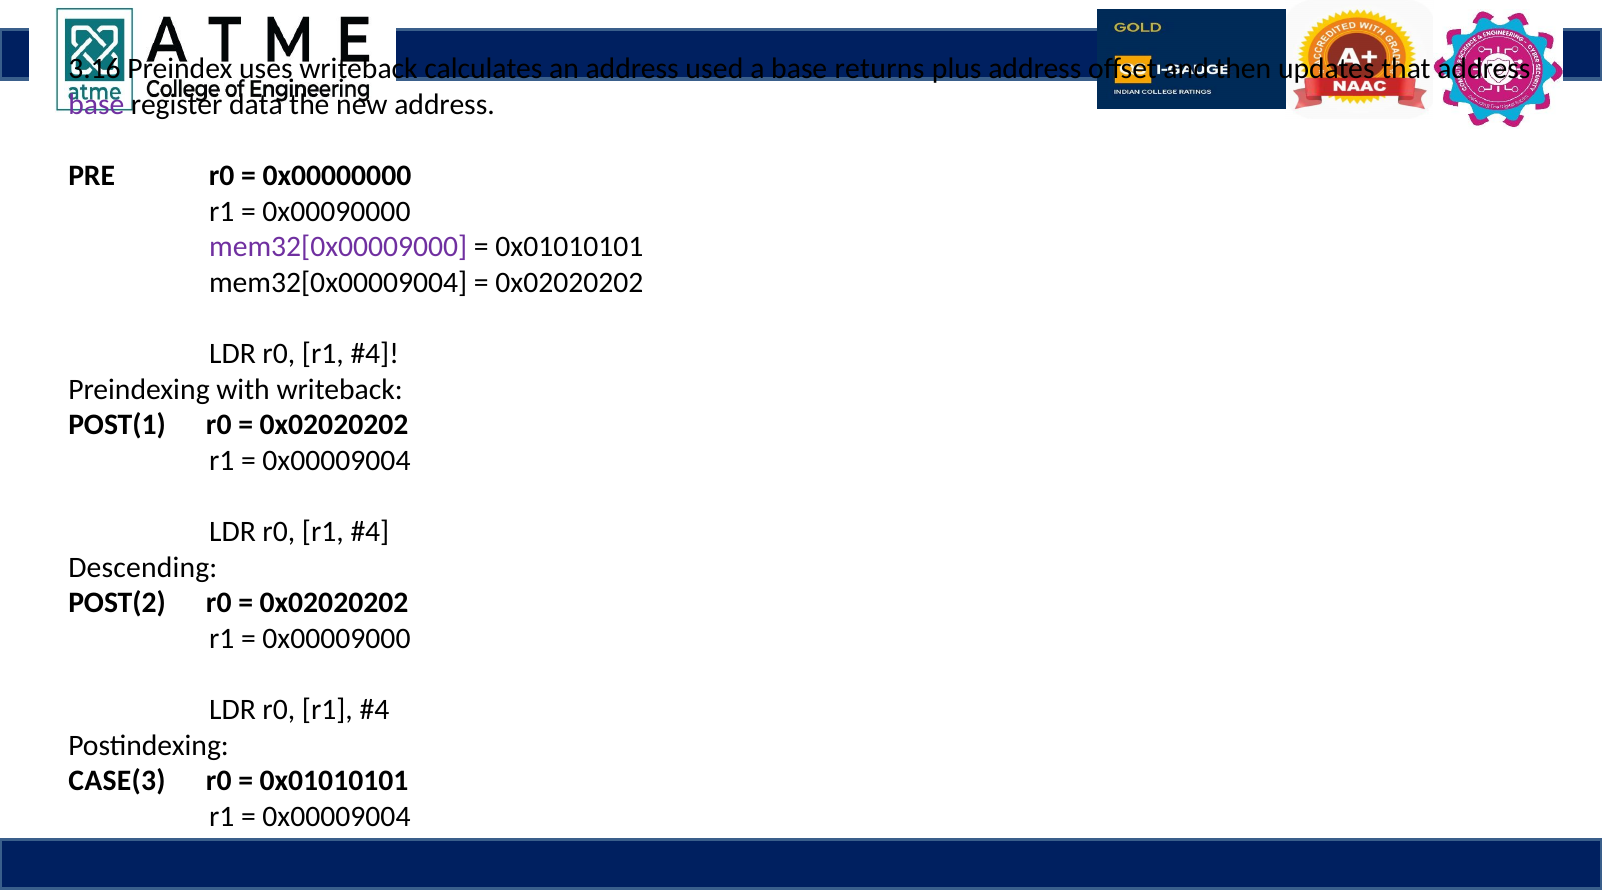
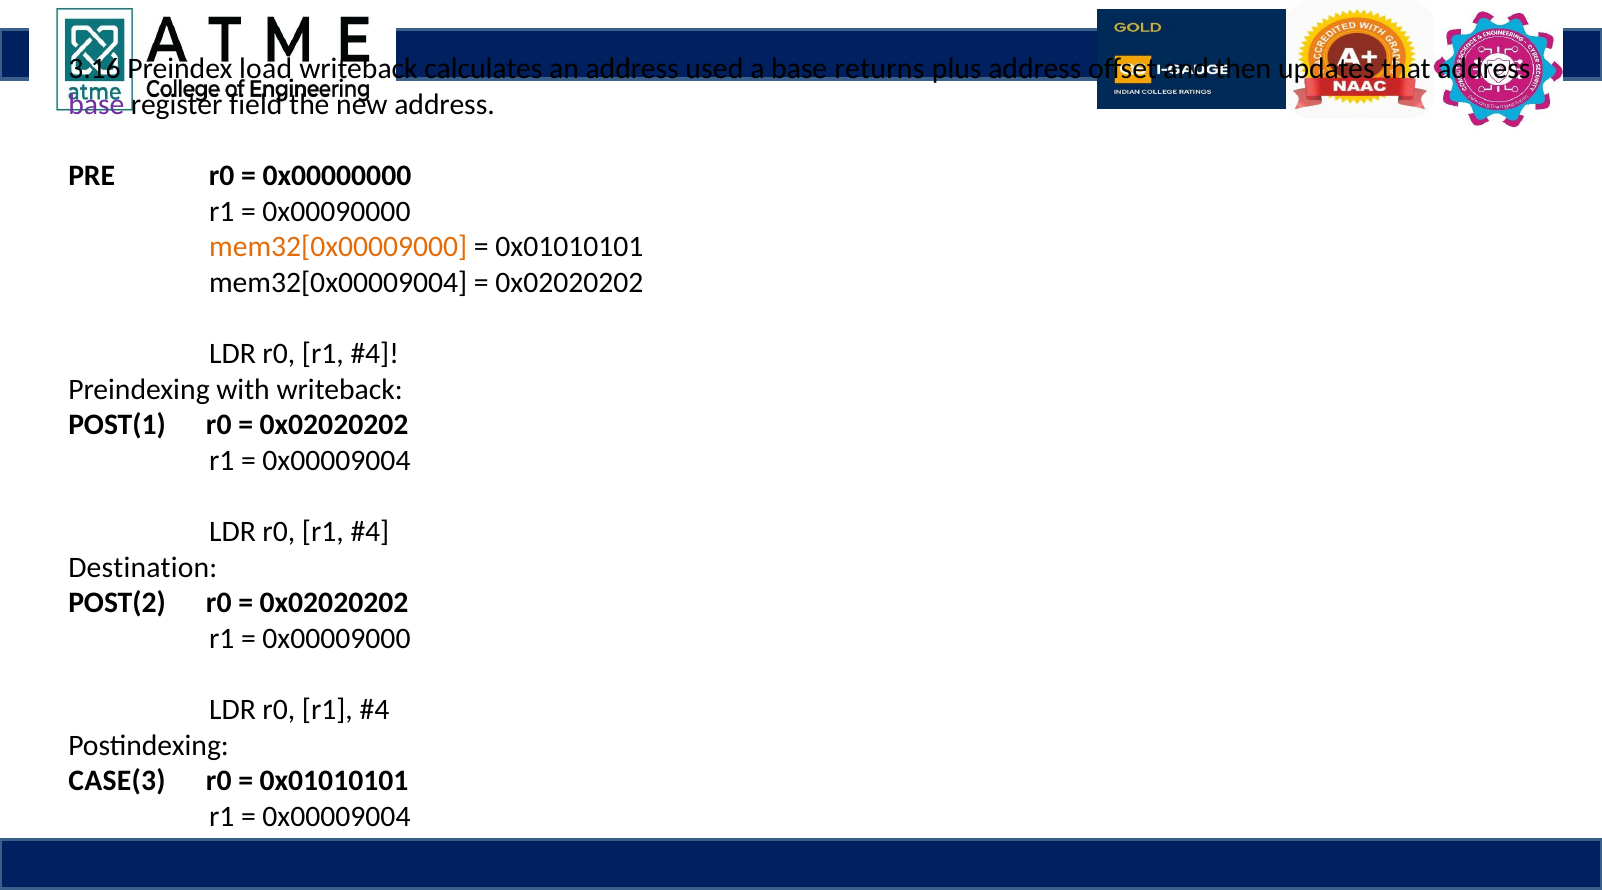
uses: uses -> load (266, 69)
data: data -> field (256, 104)
mem32[0x00009000 colour: purple -> orange (338, 247)
Descending: Descending -> Destination (143, 567)
